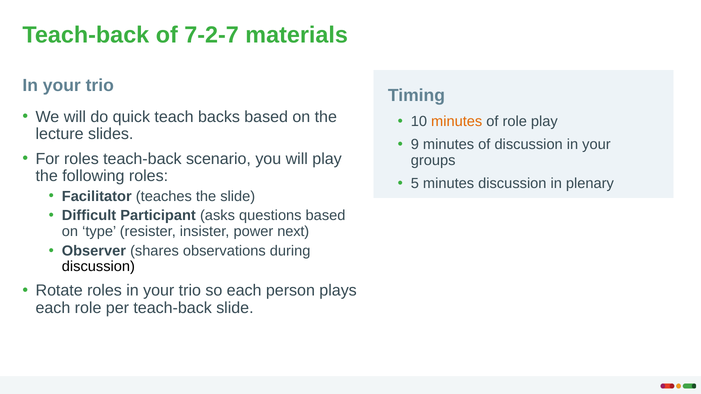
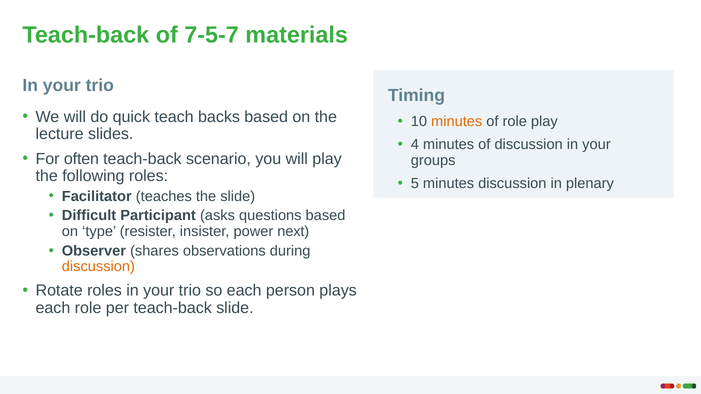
7-2-7: 7-2-7 -> 7-5-7 (212, 35)
9: 9 -> 4 (415, 145)
For roles: roles -> often (81, 159)
discussion colour: black -> orange (98, 267)
